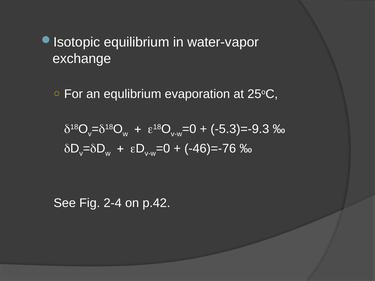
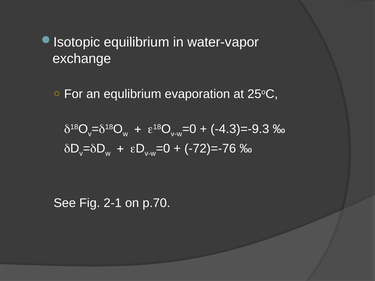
-5.3)=-9.3: -5.3)=-9.3 -> -4.3)=-9.3 (240, 129)
-46)=-76: -46)=-76 -> -72)=-76 (210, 149)
2-4: 2-4 -> 2-1 (113, 203)
p.42: p.42 -> p.70 (156, 203)
